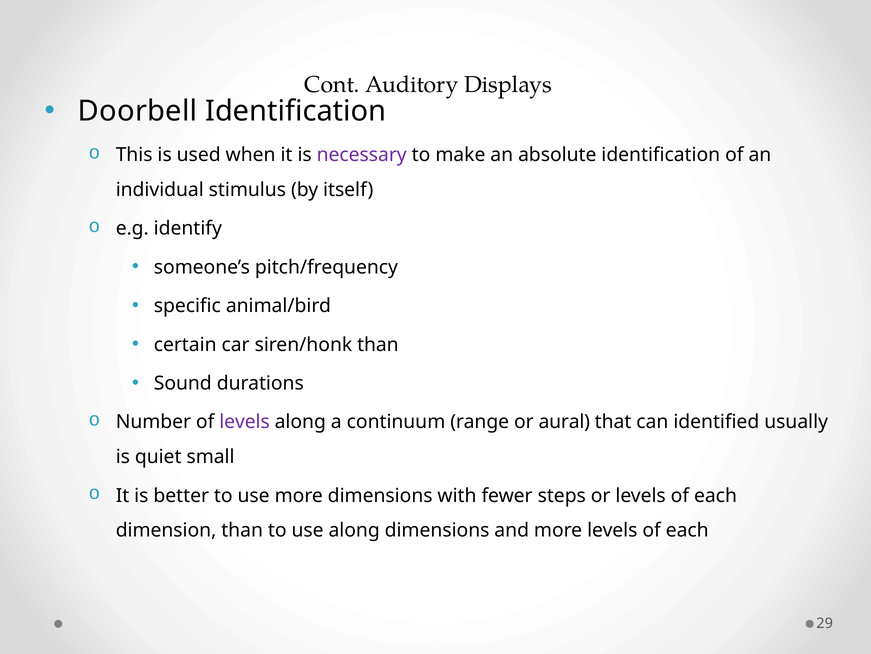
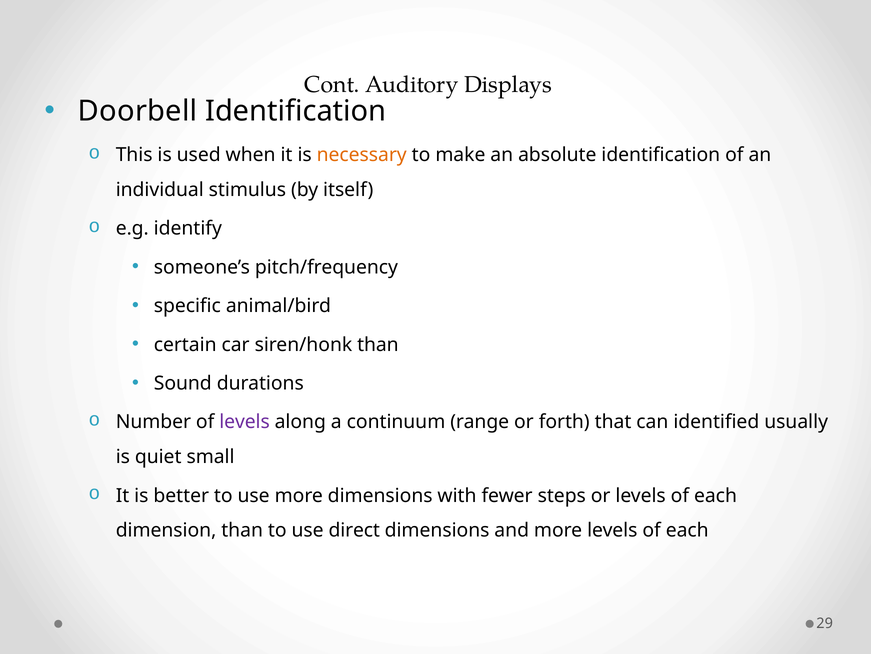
necessary colour: purple -> orange (362, 155)
aural: aural -> forth (564, 422)
use along: along -> direct (354, 530)
